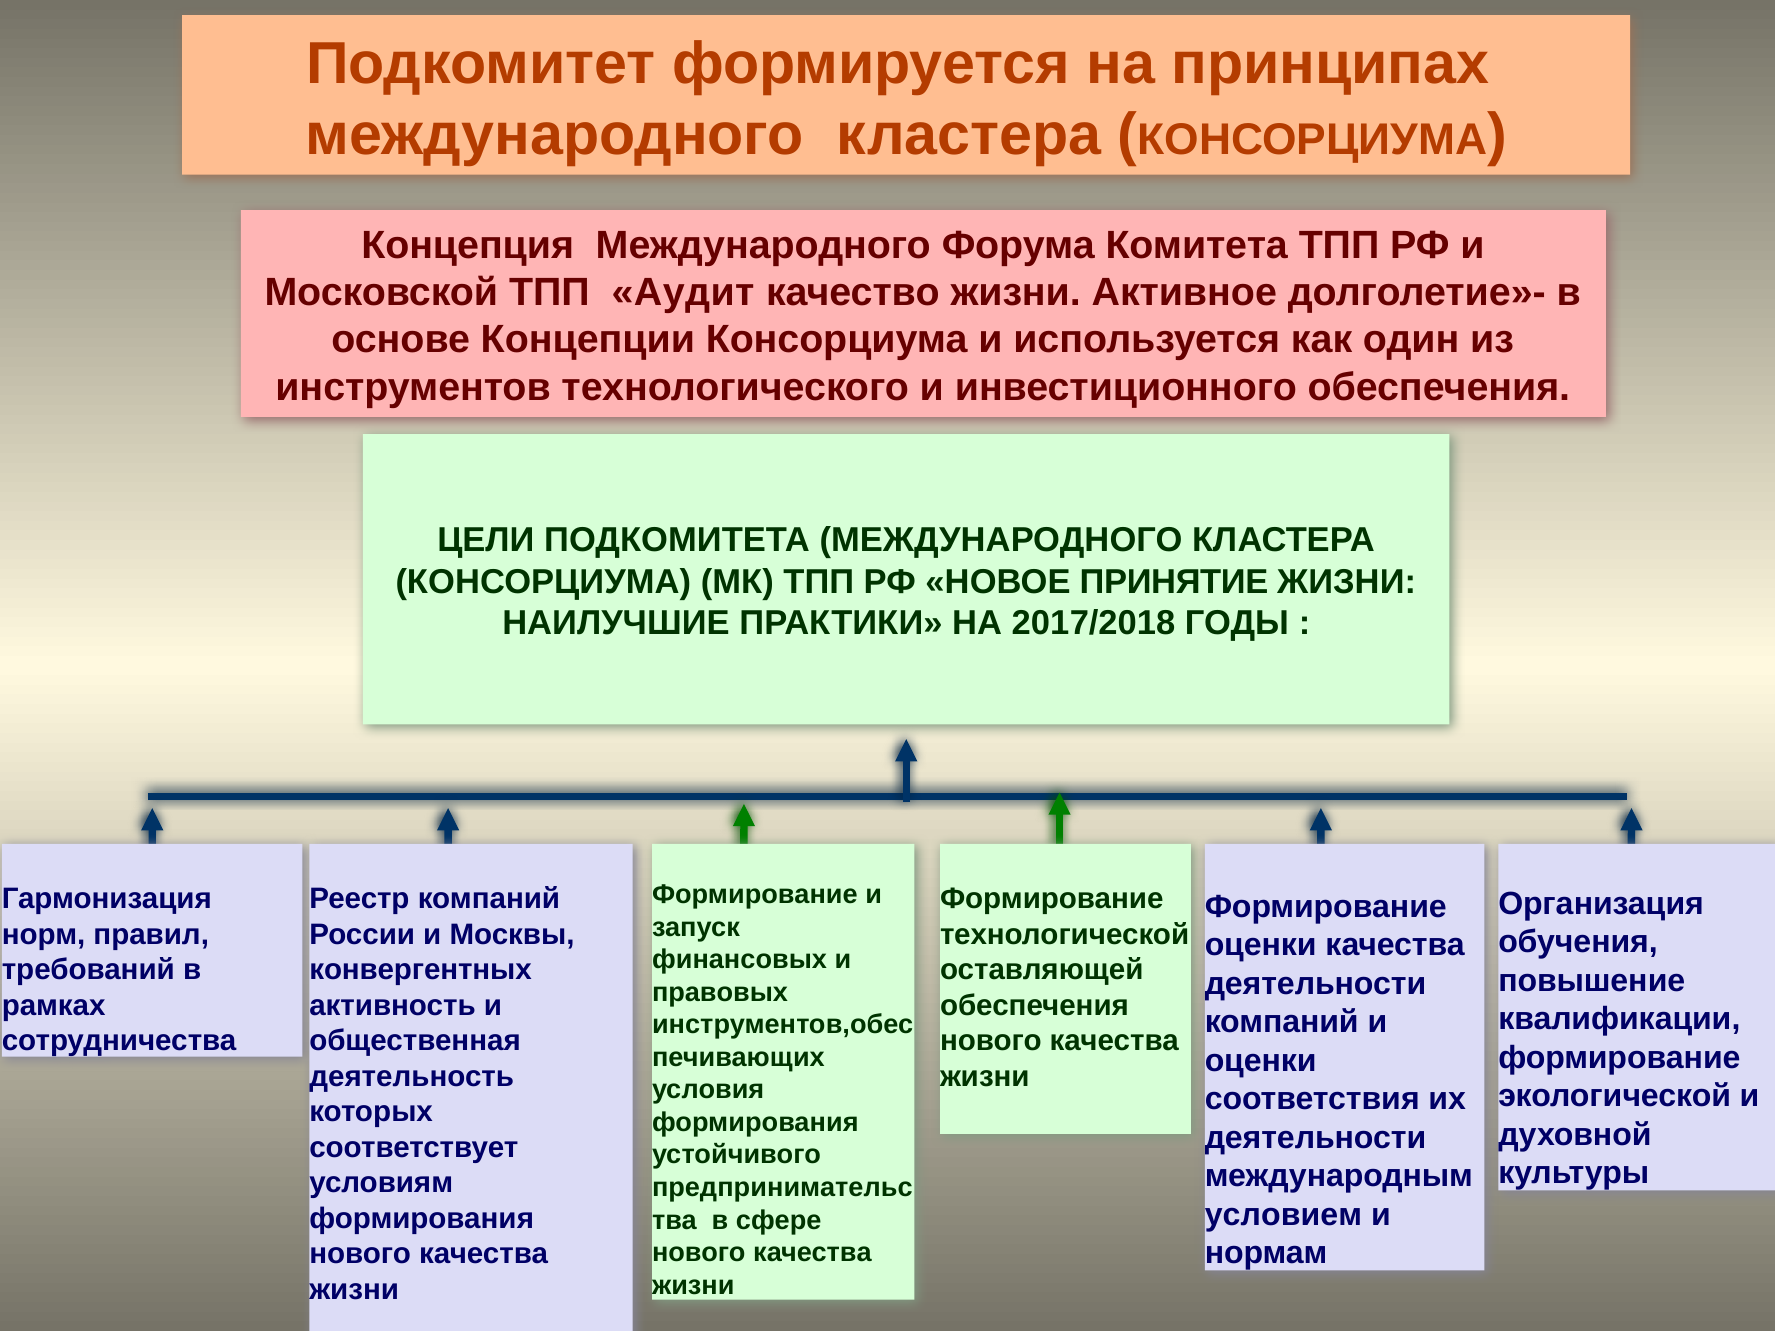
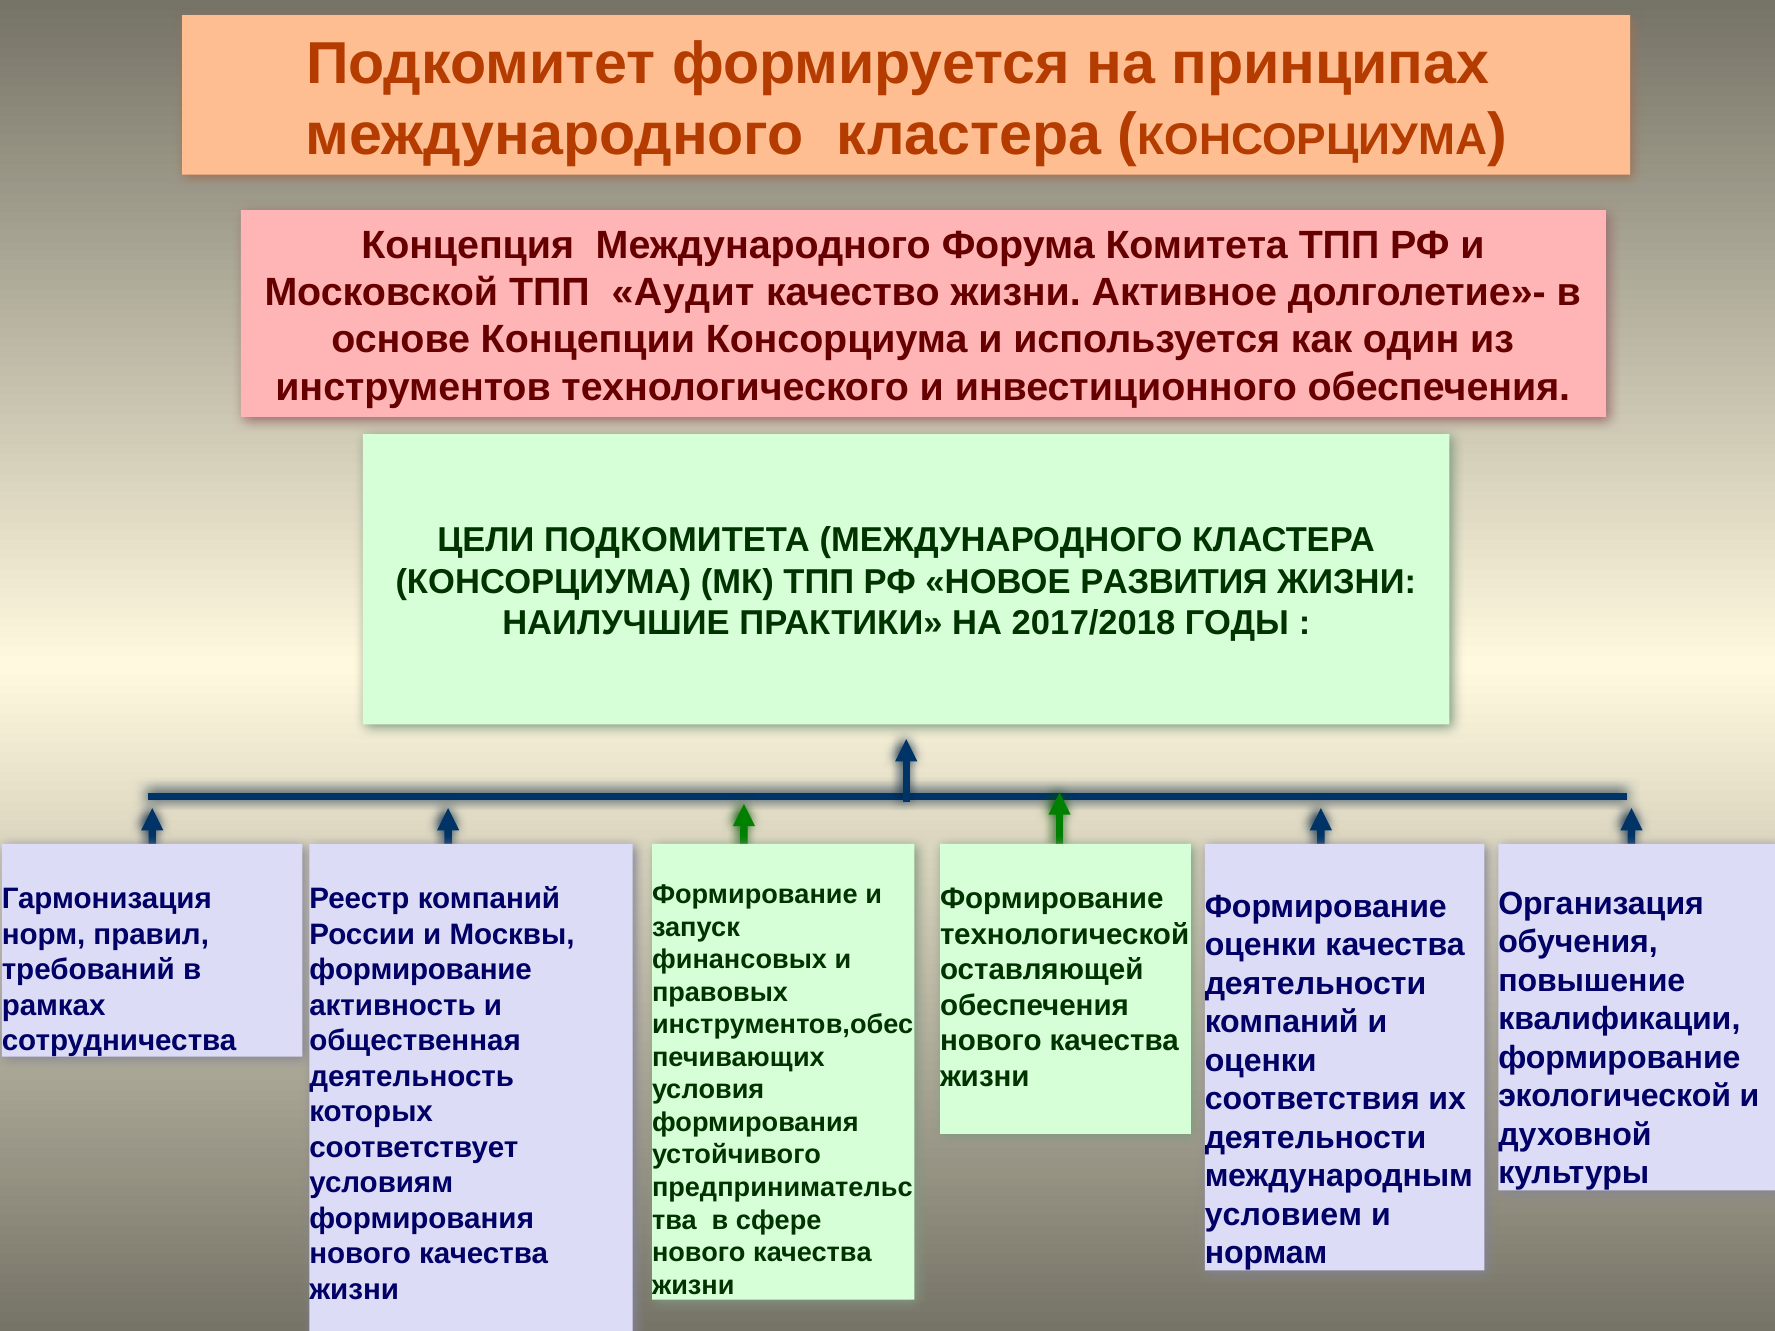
ПРИНЯТИЕ: ПРИНЯТИЕ -> РАЗВИТИЯ (1174, 582)
конвергентных: конвергентных -> формирование (421, 970)
